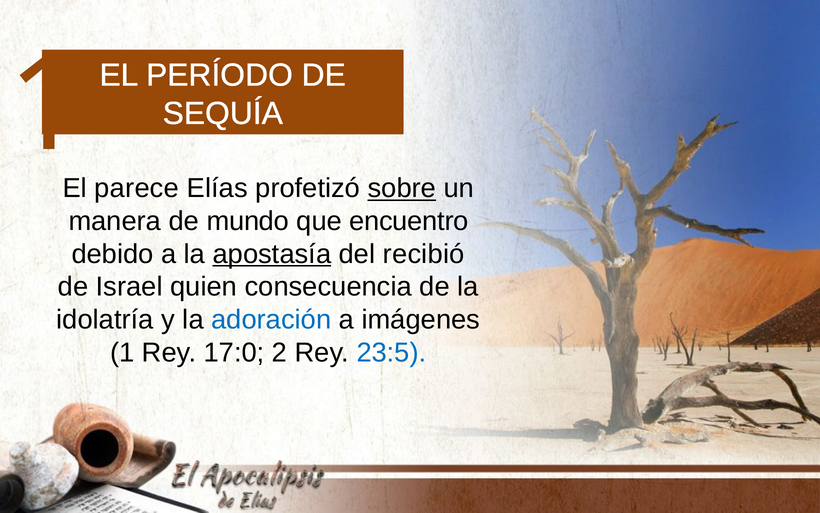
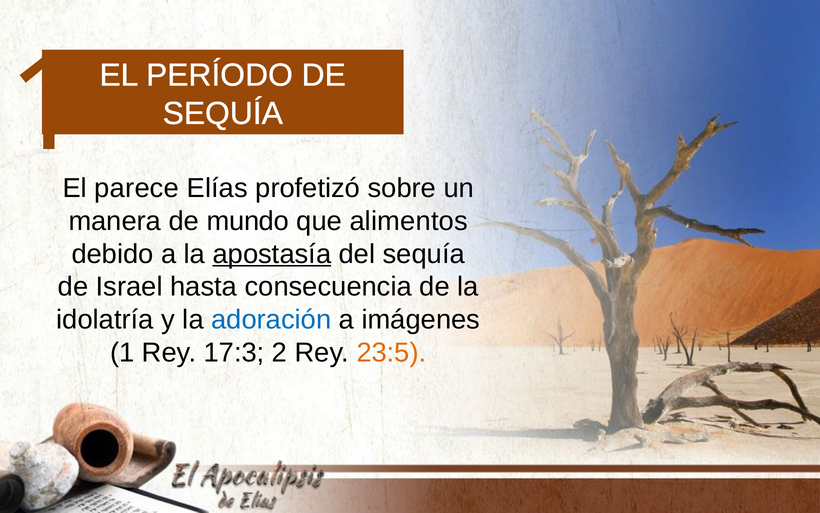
sobre underline: present -> none (402, 188)
encuentro: encuentro -> alimentos (409, 221)
del recibió: recibió -> sequía (424, 254)
quien: quien -> hasta (204, 287)
17:0: 17:0 -> 17:3 (234, 352)
23:5 colour: blue -> orange (391, 352)
